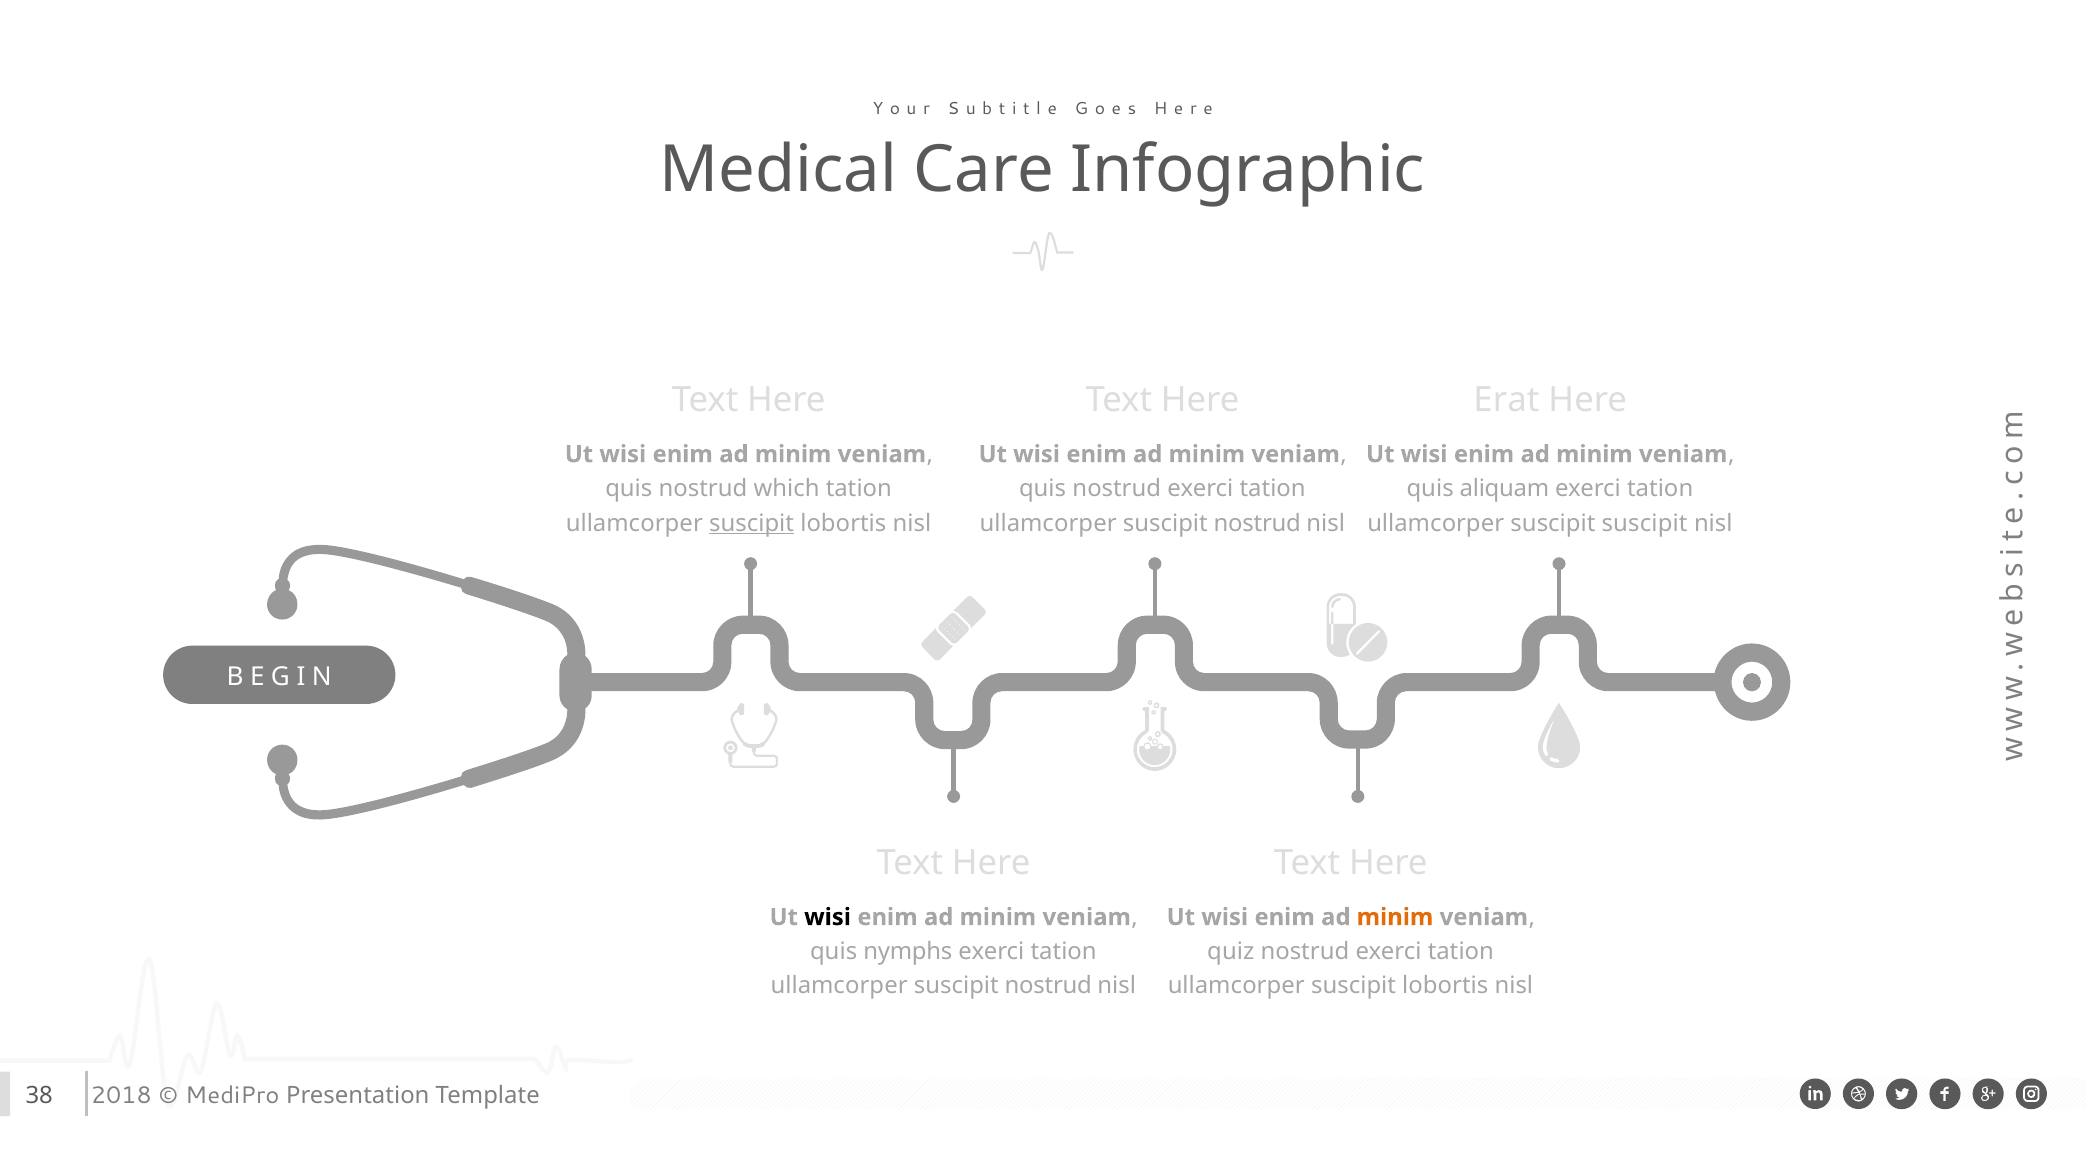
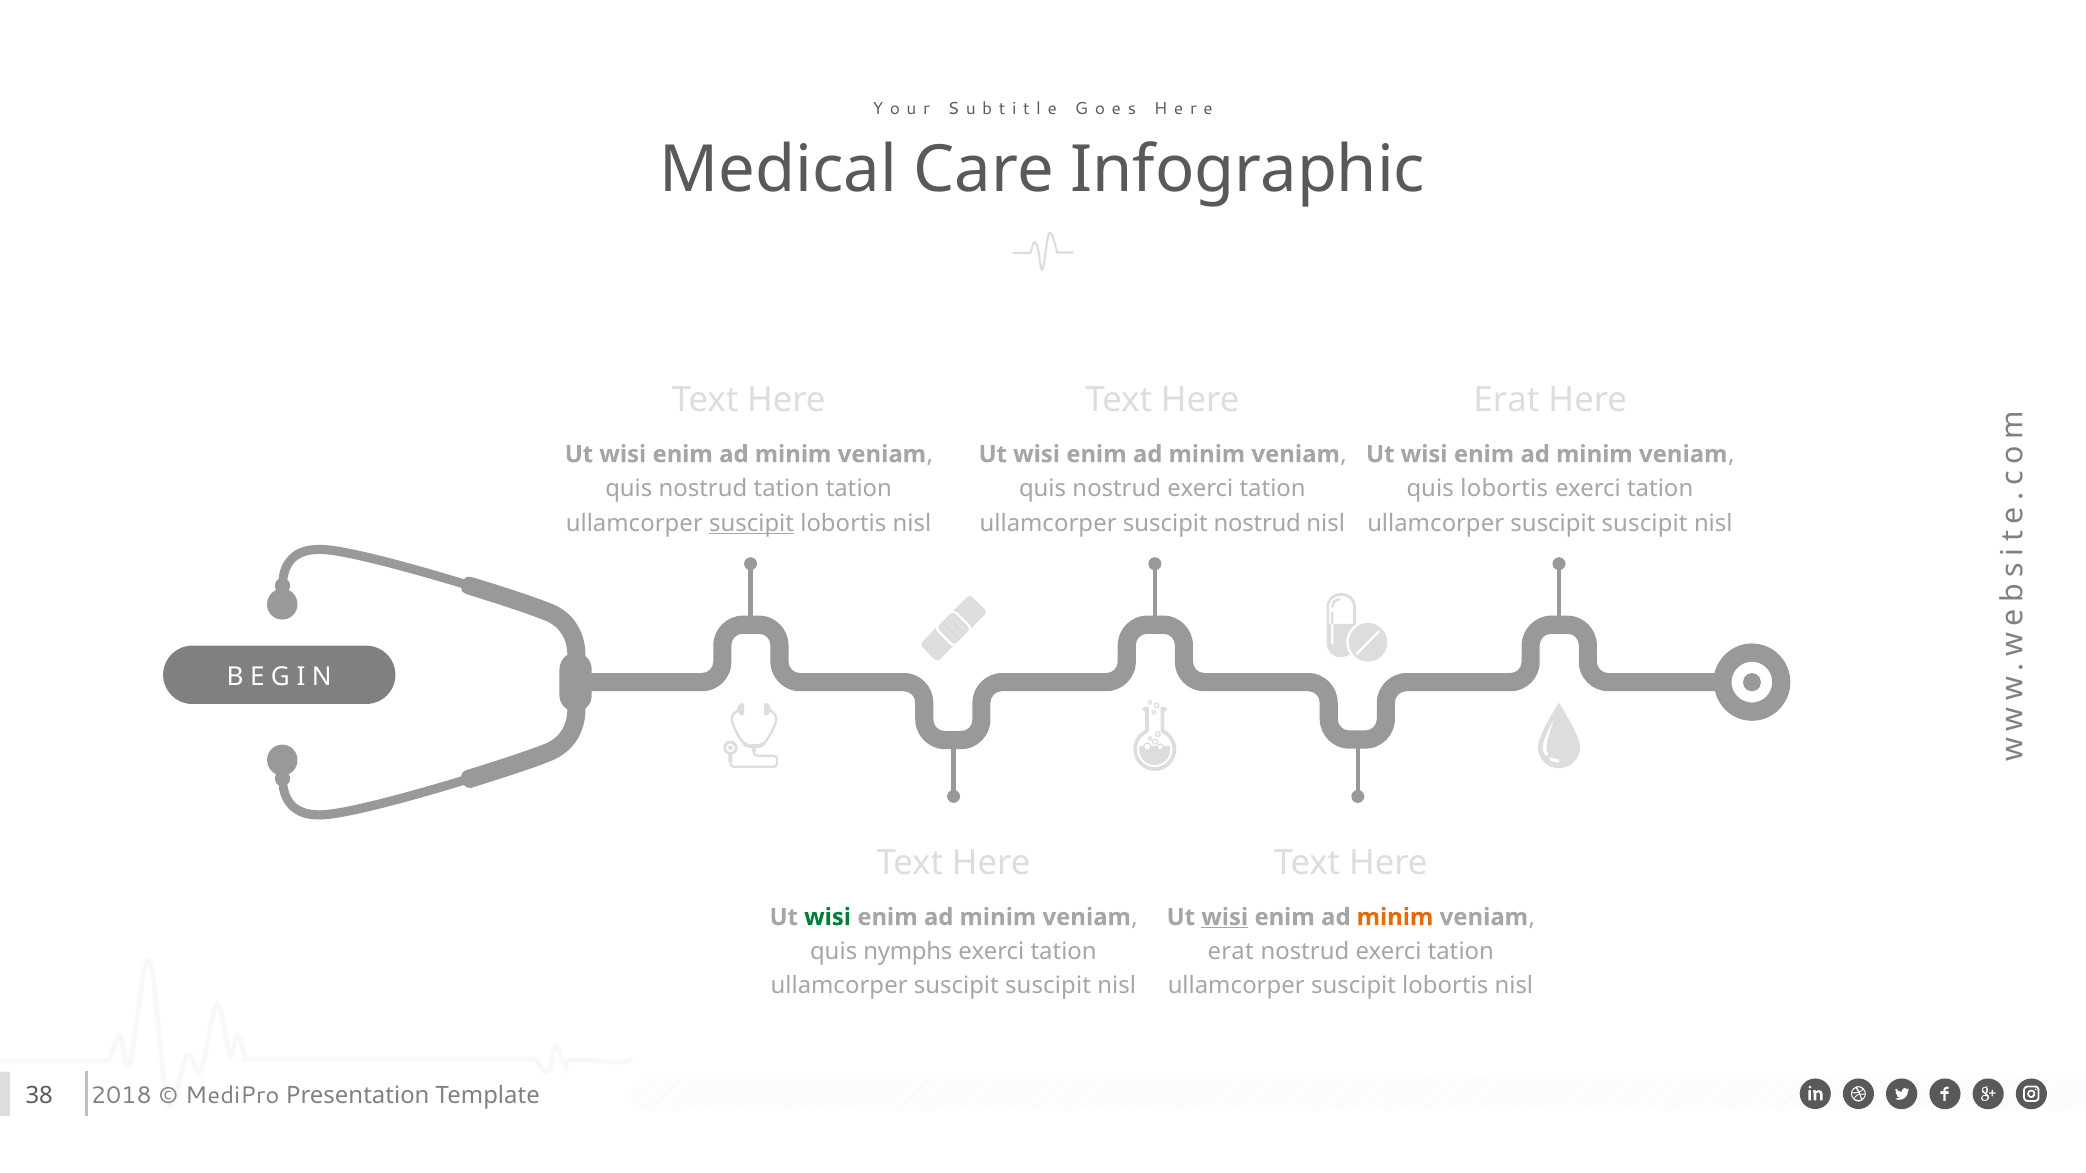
nostrud which: which -> tation (787, 489)
quis aliquam: aliquam -> lobortis (1504, 489)
wisi colour: black -> green (828, 917)
wisi underline: none -> present (1225, 917)
quiz: quiz -> erat (1231, 952)
nostrud: nostrud -> suscipit (1048, 986)
